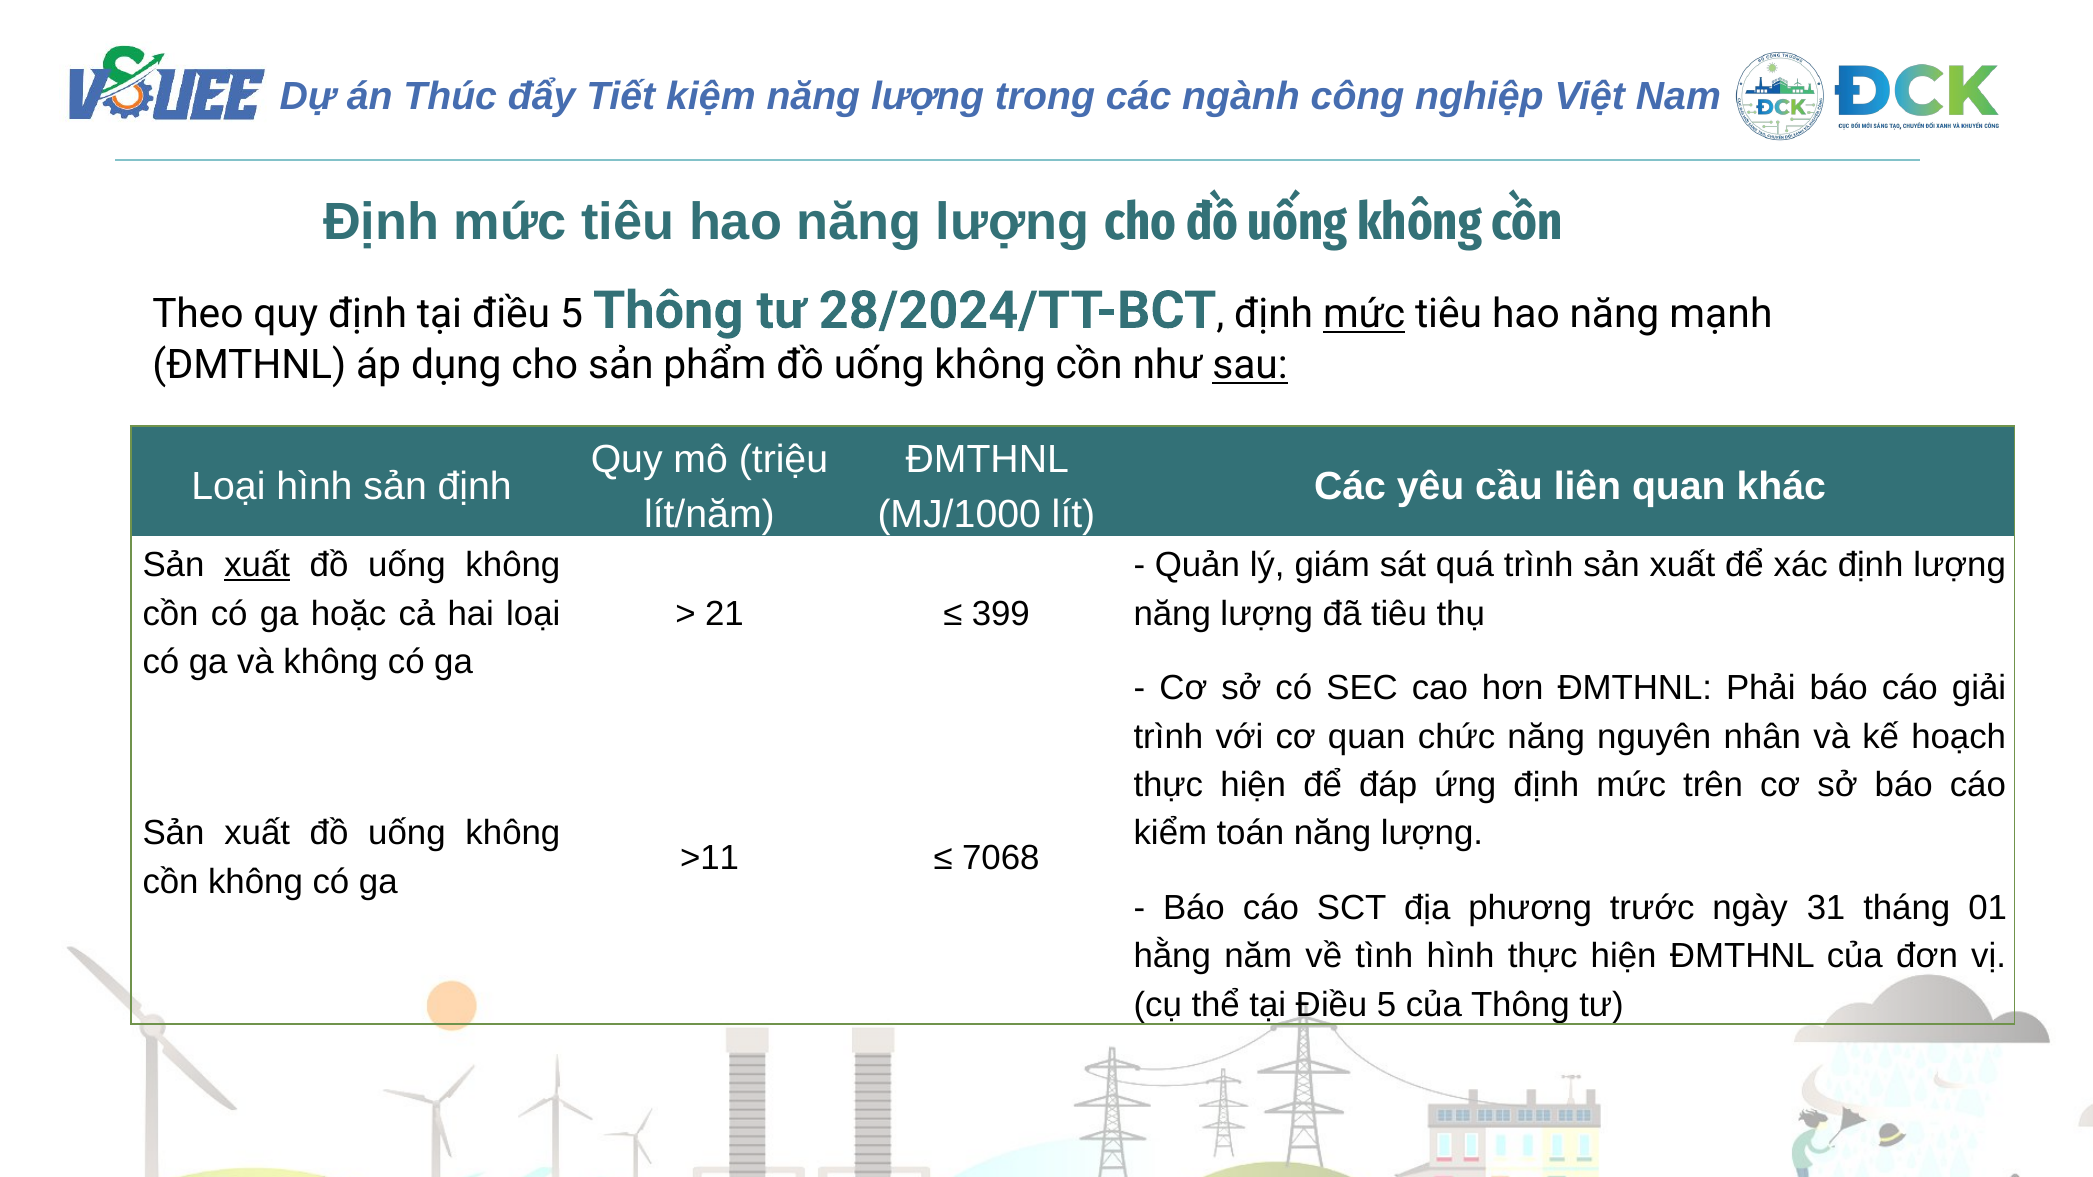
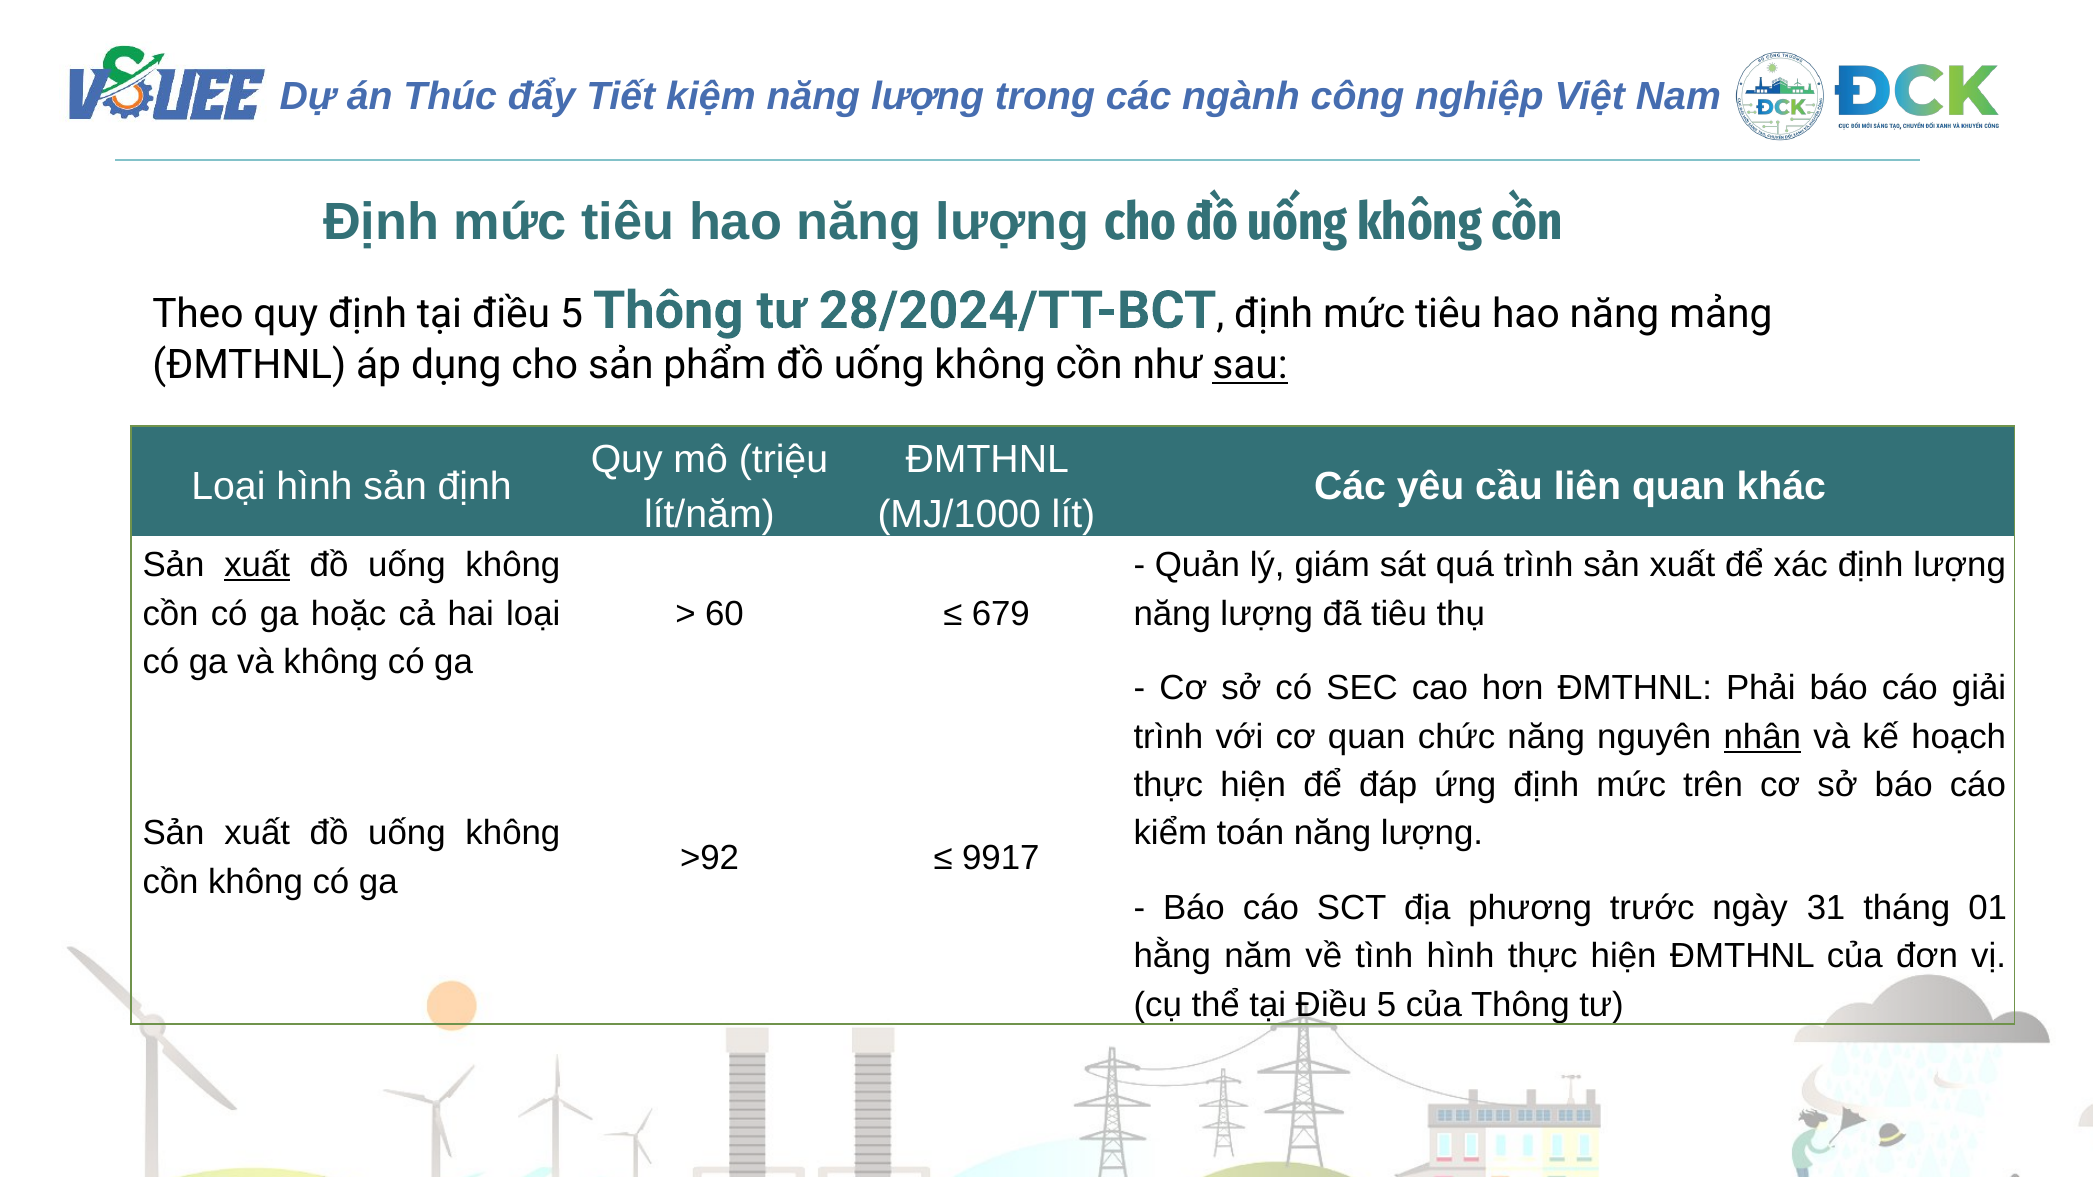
mức underline: present -> none (1364, 314)
mạnh: mạnh -> mảng (1721, 314)
21: 21 -> 60 (724, 614)
399: 399 -> 679 (1001, 614)
nhân underline: none -> present (1762, 737)
>11: >11 -> >92 (710, 858)
7068: 7068 -> 9917 (1001, 858)
